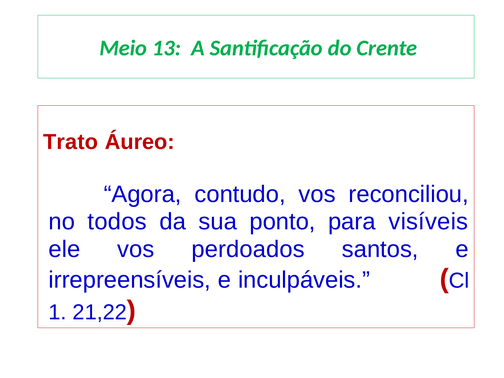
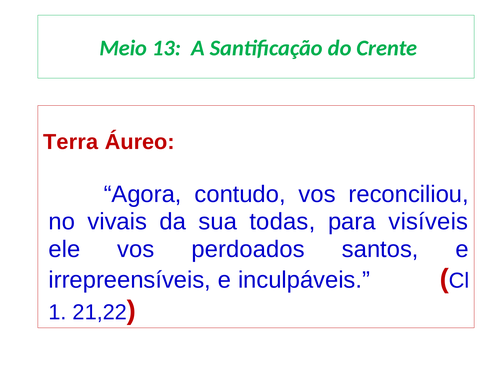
Trato: Trato -> Terra (71, 142)
todos: todos -> vivais (117, 222)
ponto: ponto -> todas (282, 222)
